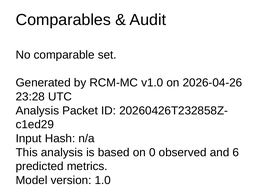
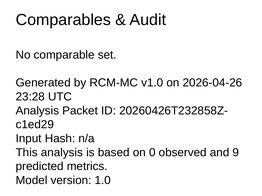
6: 6 -> 9 (236, 153)
